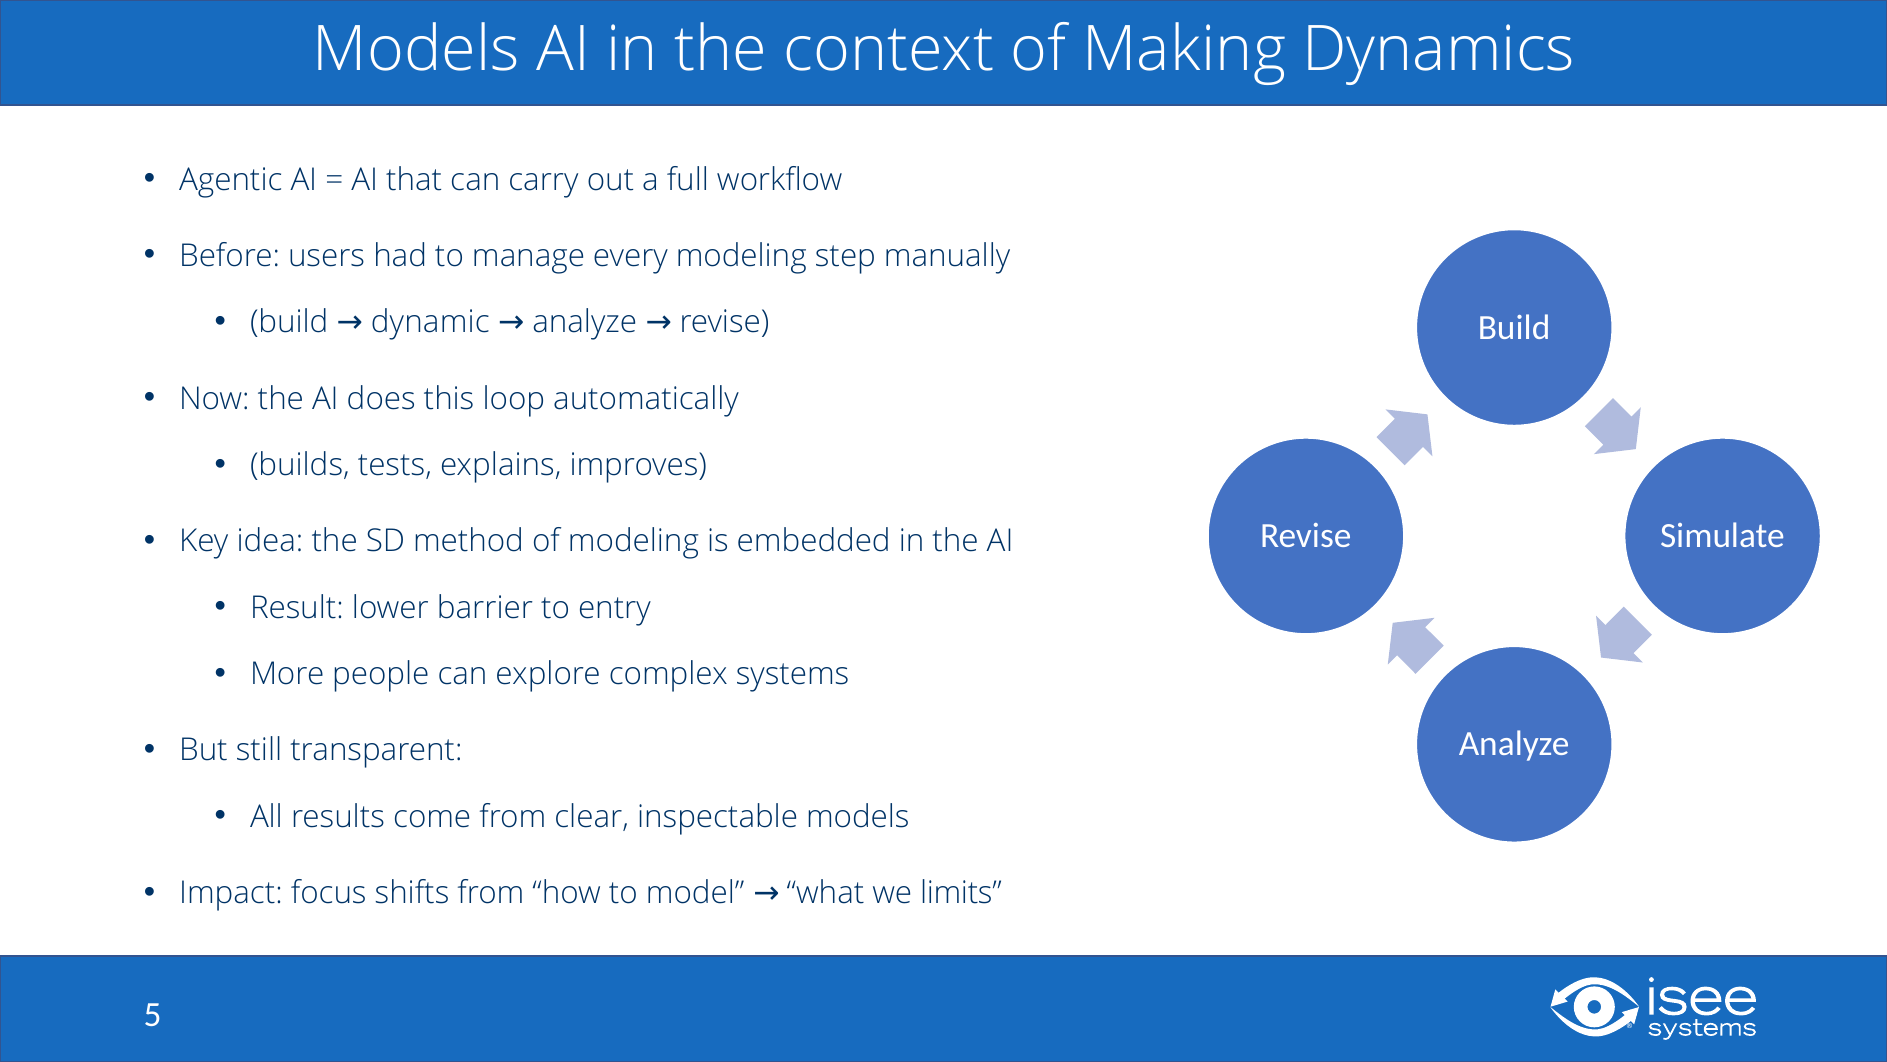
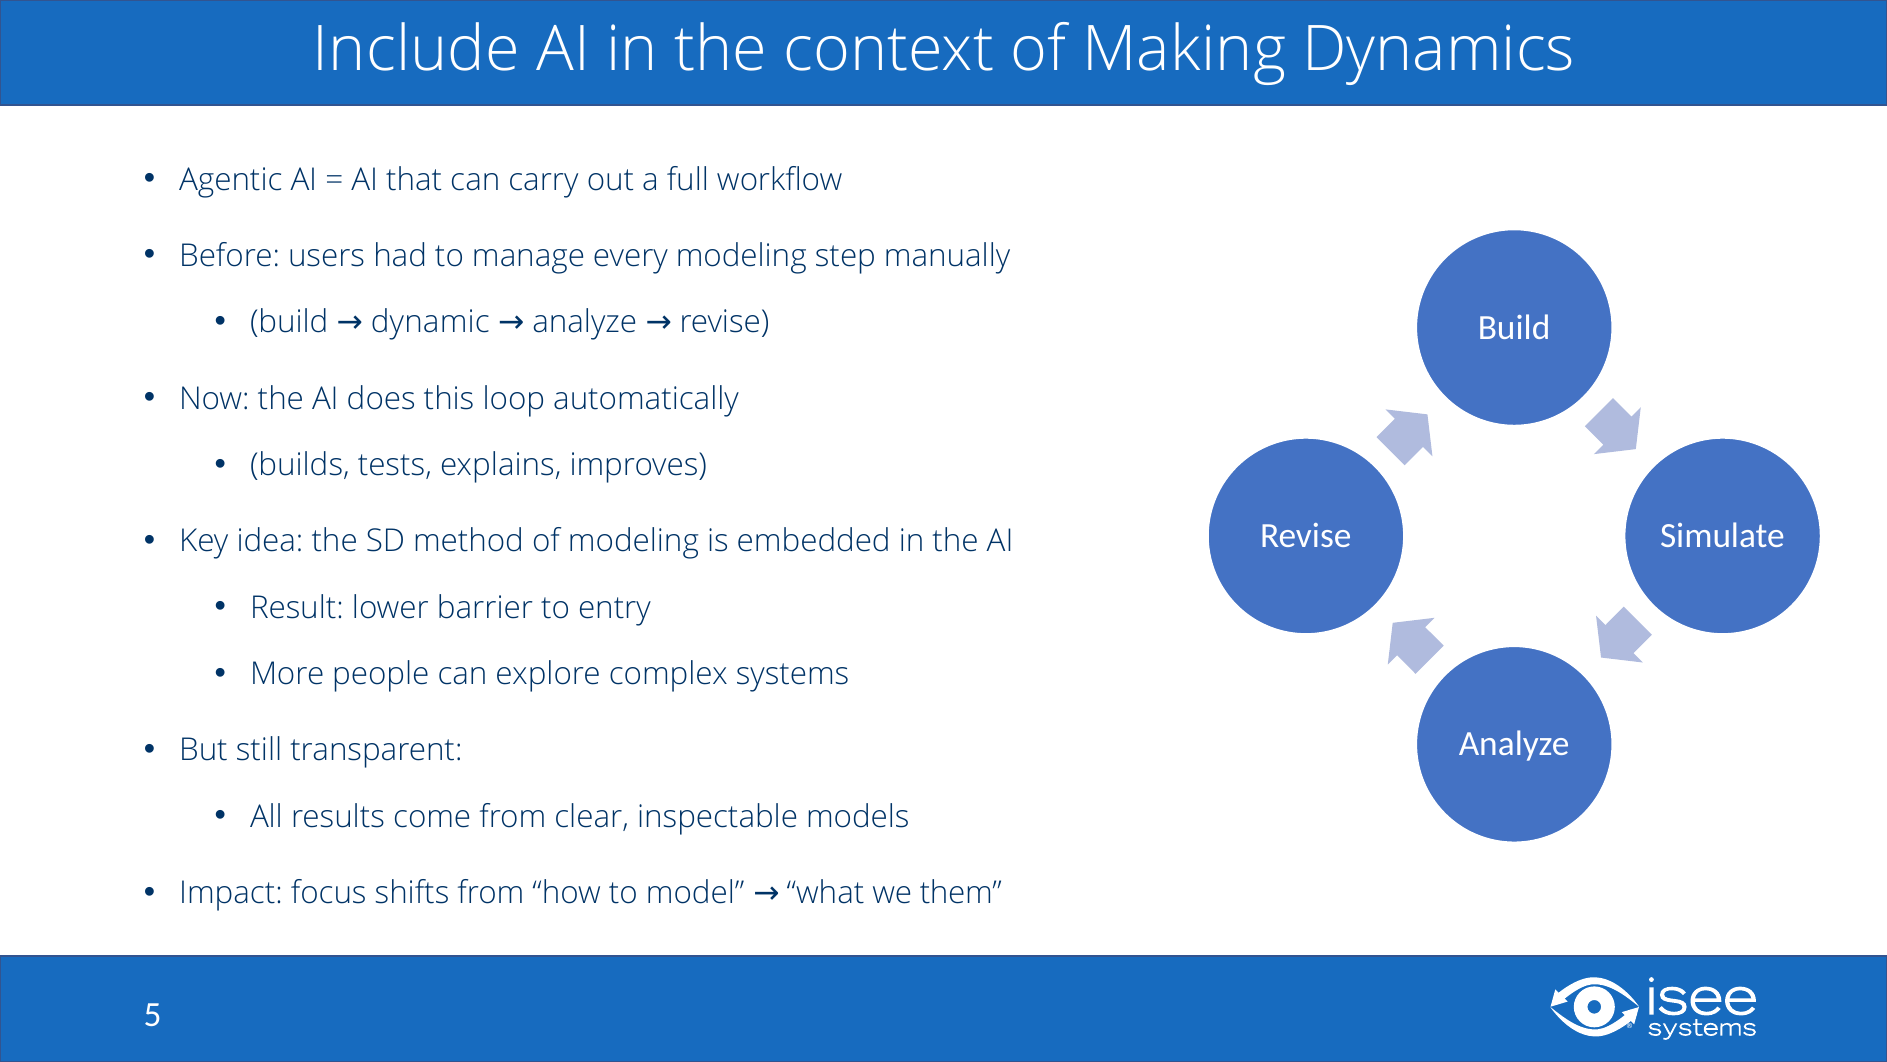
Models: Models -> Include (416, 50)
limits: limits -> them (961, 893)
